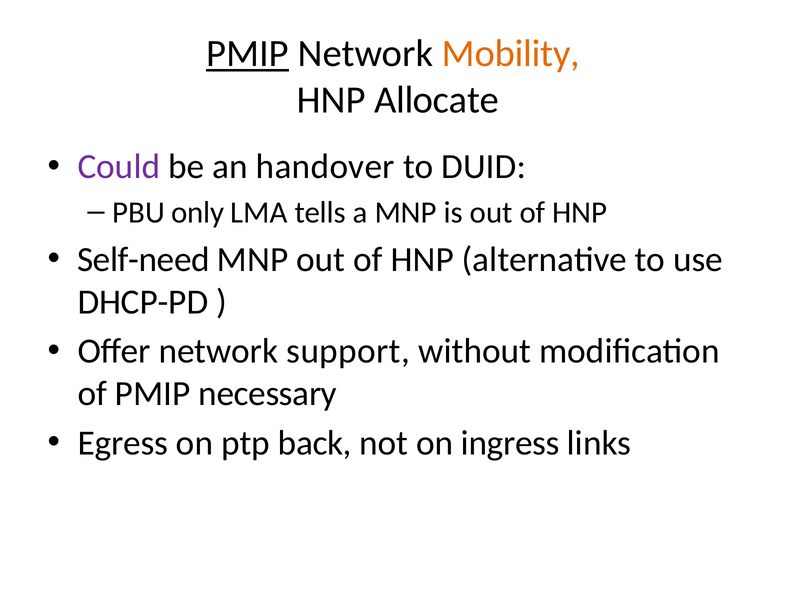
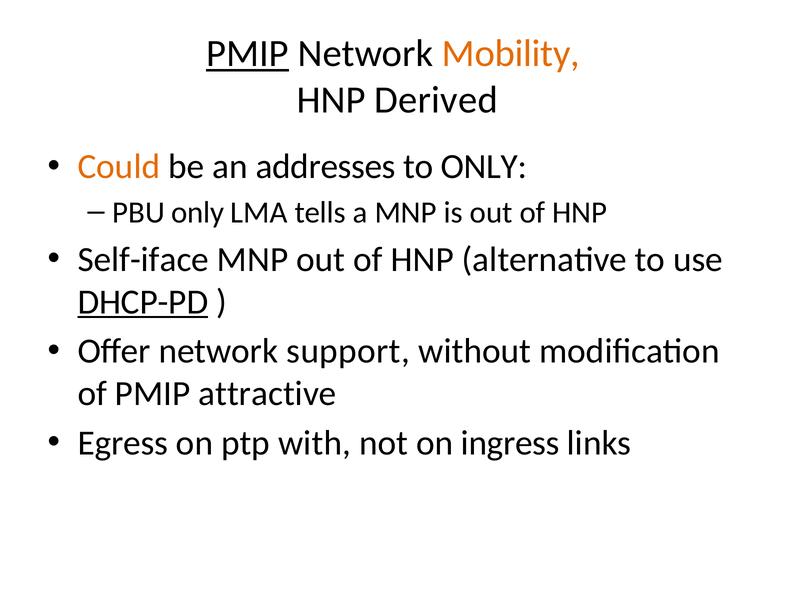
Allocate: Allocate -> Derived (436, 100)
Could colour: purple -> orange (119, 167)
handover: handover -> addresses (326, 167)
to DUID: DUID -> ONLY (484, 167)
Self-need: Self-need -> Self-iface (143, 260)
DHCP-PD underline: none -> present (143, 302)
necessary: necessary -> attractive (267, 394)
back: back -> with (315, 443)
